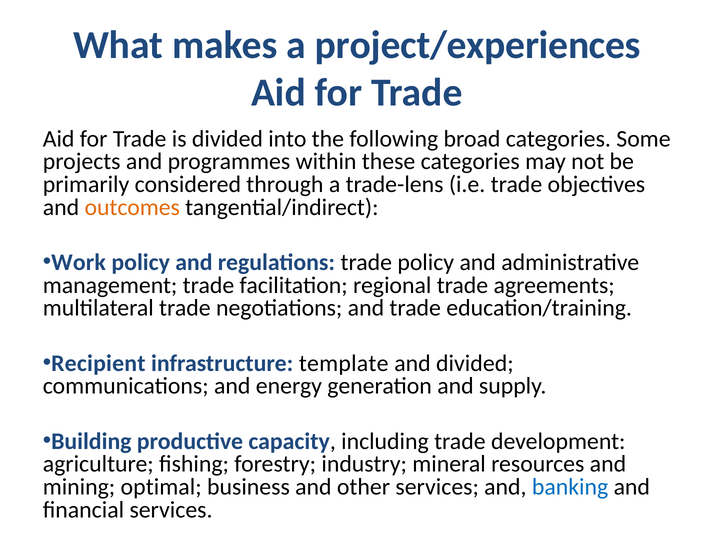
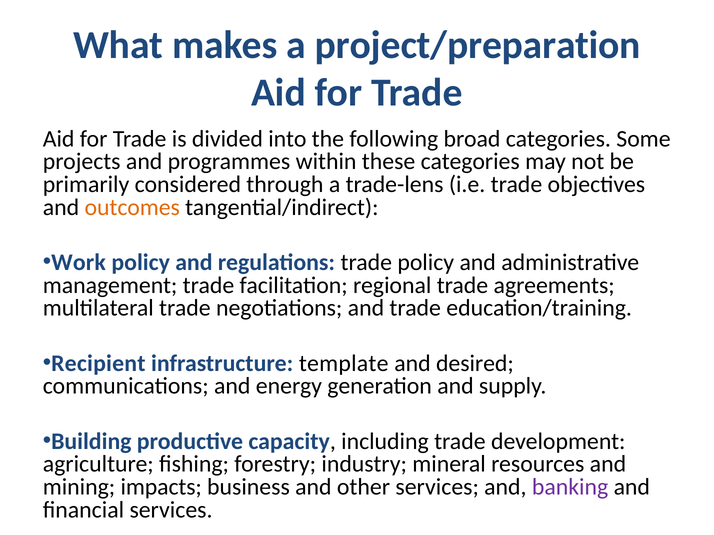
project/experiences: project/experiences -> project/preparation (478, 45)
and divided: divided -> desired (475, 364)
optimal: optimal -> impacts (161, 487)
banking colour: blue -> purple (570, 487)
